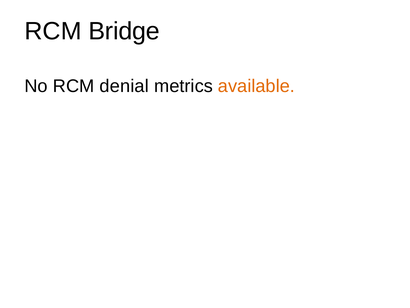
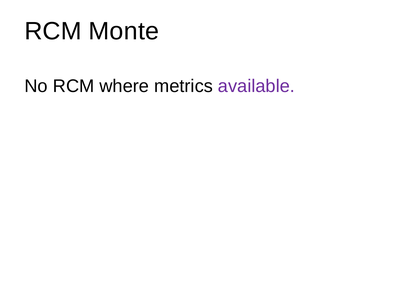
Bridge: Bridge -> Monte (124, 31)
denial: denial -> where (124, 86)
available colour: orange -> purple (256, 86)
